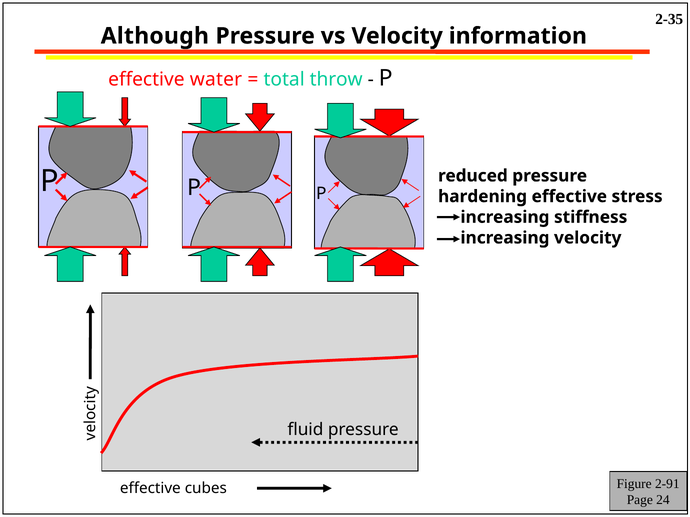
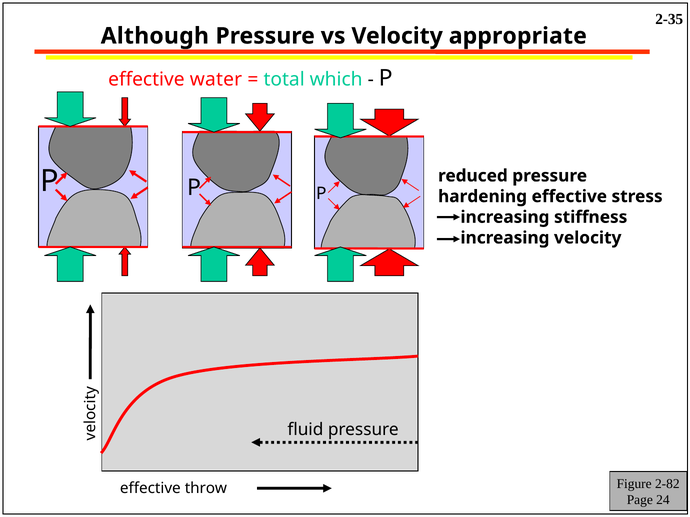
information: information -> appropriate (518, 36)
throw: throw -> which (336, 80)
2-91: 2-91 -> 2-82 (667, 484)
cubes: cubes -> throw (206, 489)
